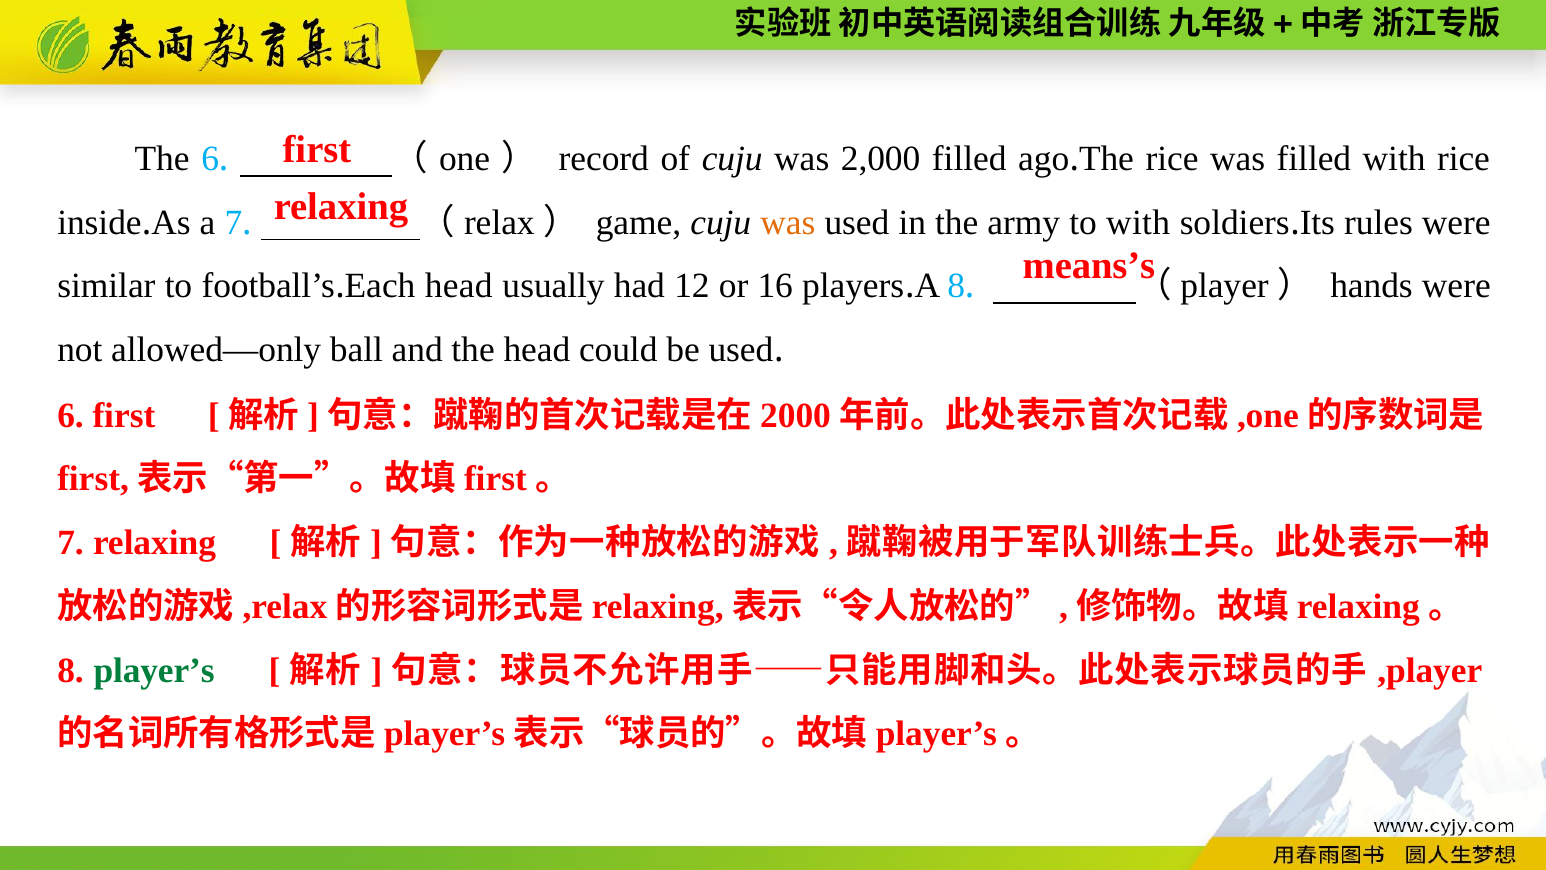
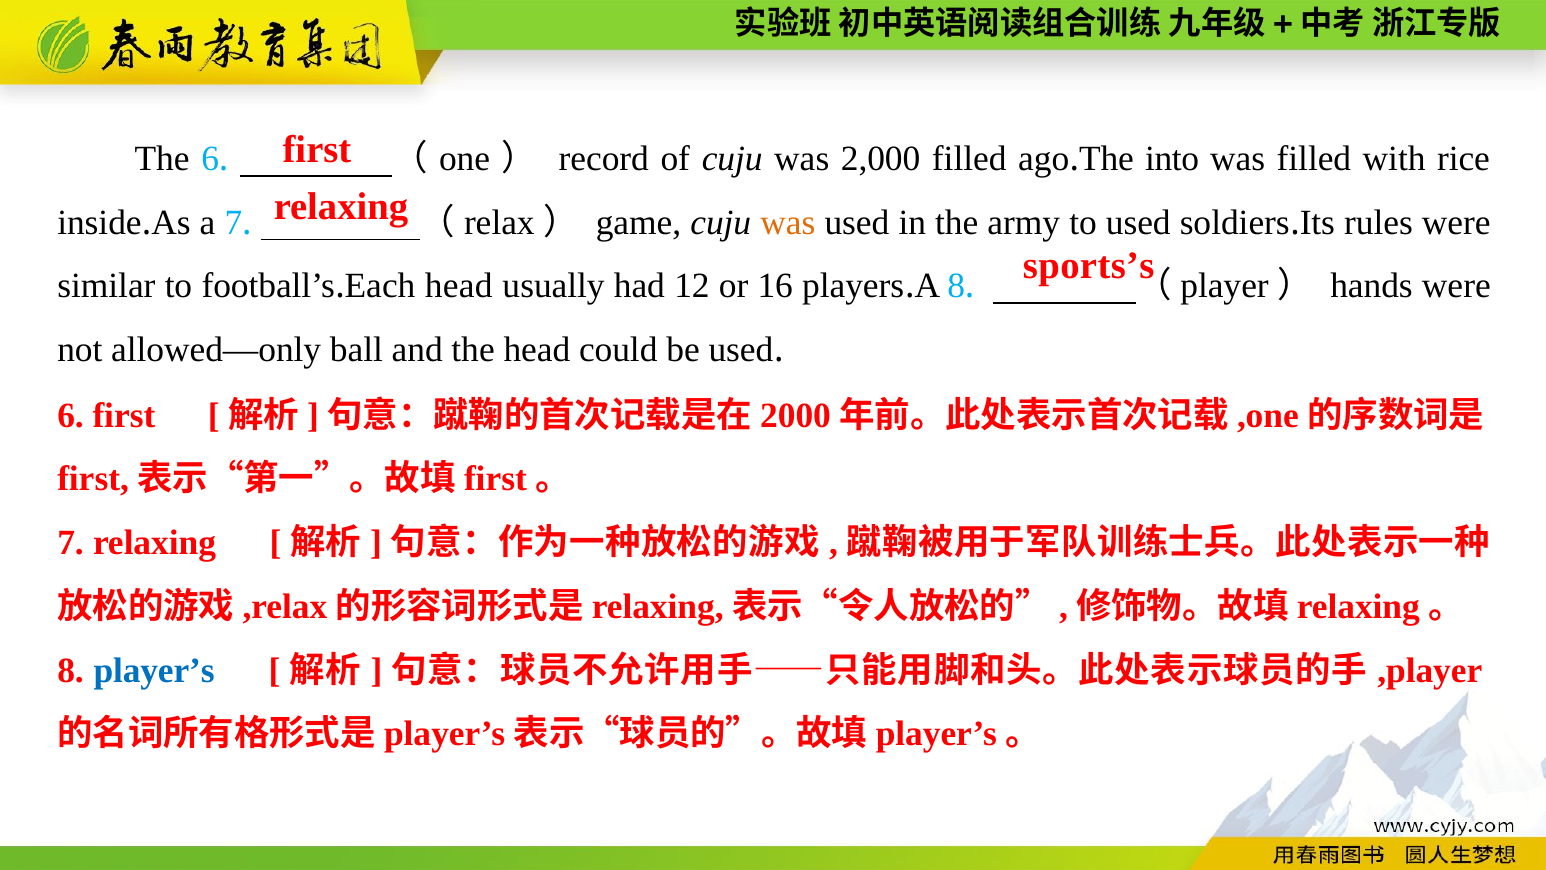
The rice: rice -> into (1172, 159)
to with: with -> used (1138, 222)
means’s: means’s -> sports’s (1089, 266)
player’s colour: green -> blue (154, 670)
